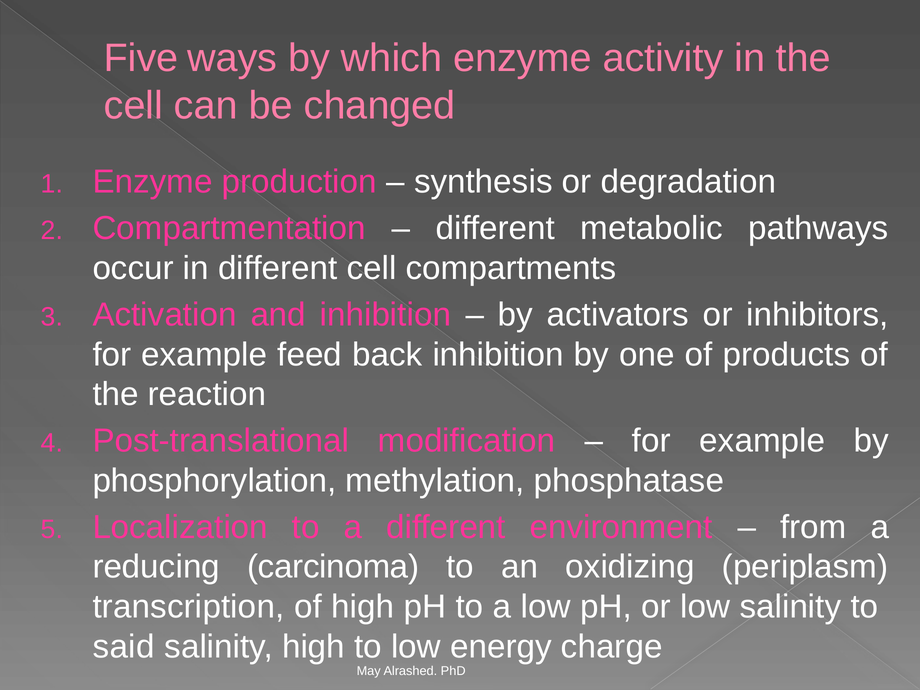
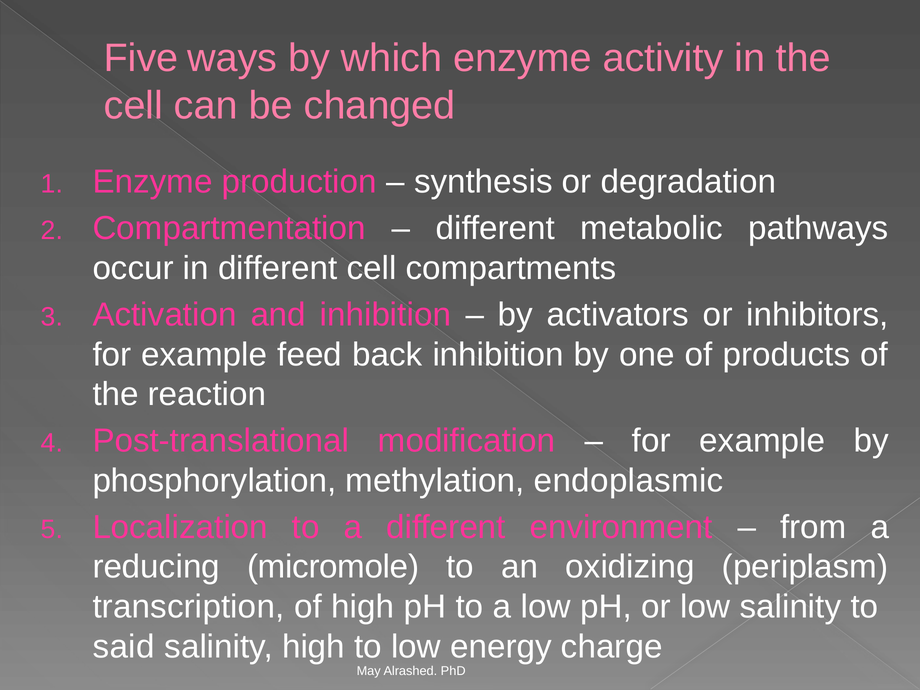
phosphatase: phosphatase -> endoplasmic (629, 481)
carcinoma: carcinoma -> micromole (333, 567)
